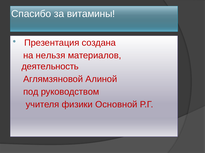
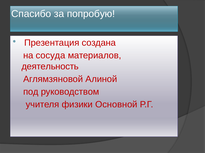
витамины: витамины -> попробую (91, 14)
нельзя: нельзя -> сосуда (51, 56)
